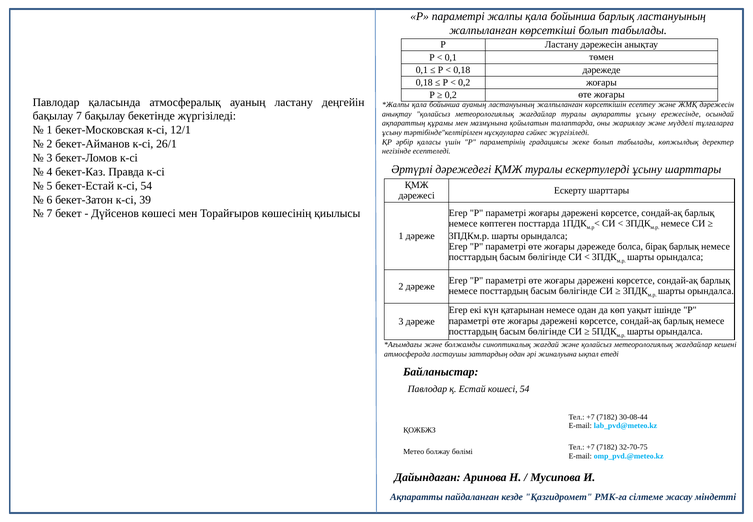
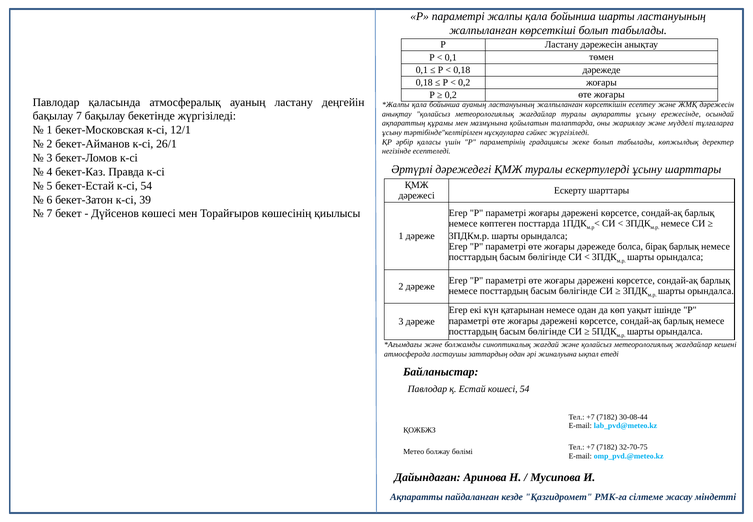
бойынша барлық: барлық -> шарты (617, 17)
